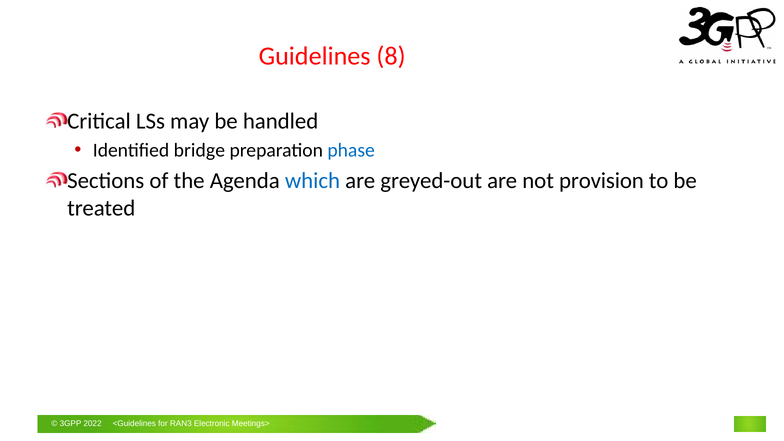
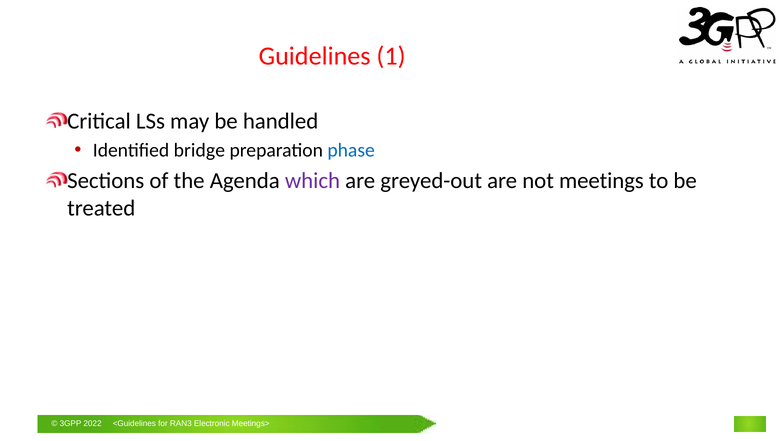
8: 8 -> 1 (391, 56)
which colour: blue -> purple (312, 181)
provision: provision -> meetings (601, 181)
